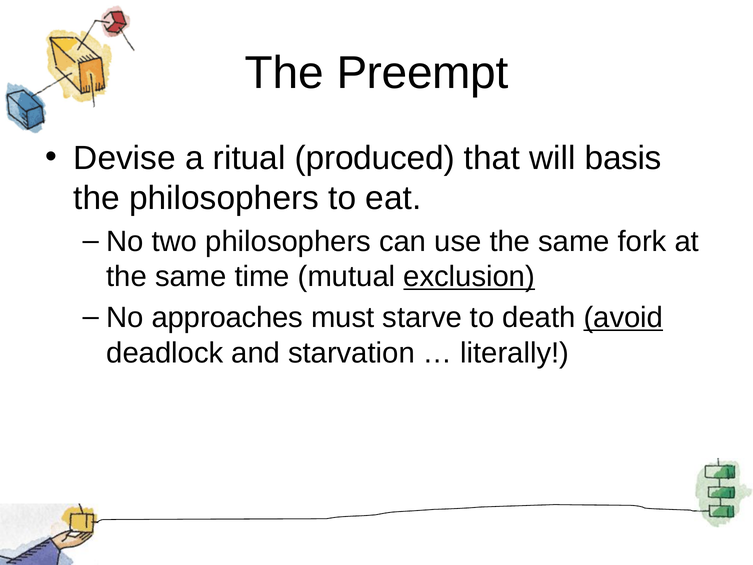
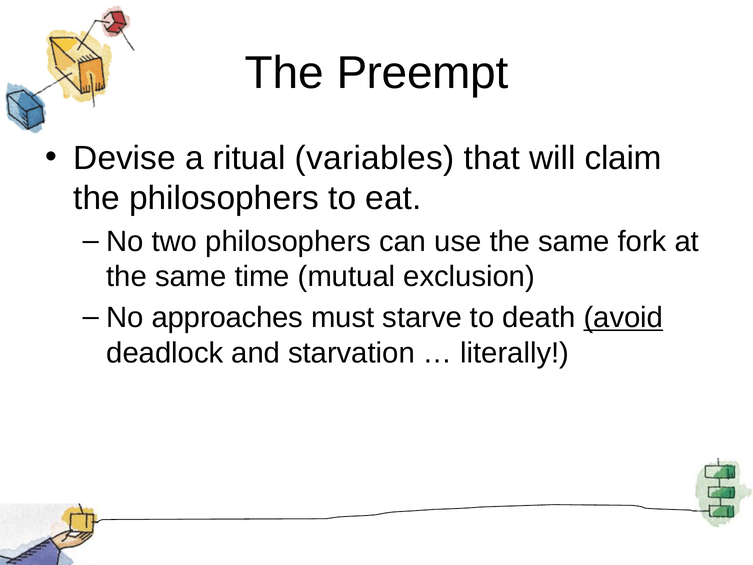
produced: produced -> variables (375, 158)
basis: basis -> claim (623, 158)
exclusion underline: present -> none (469, 277)
